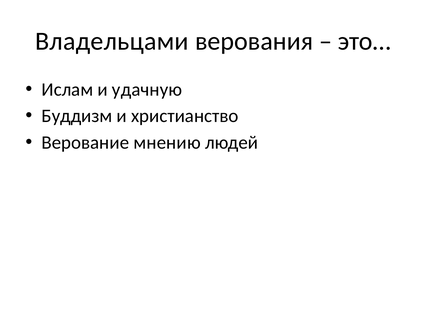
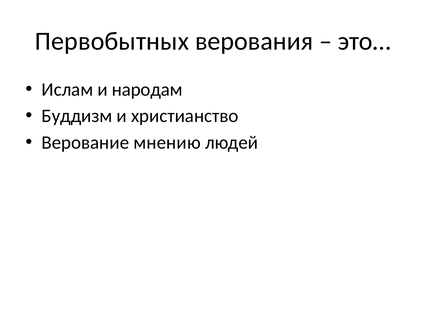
Владельцами: Владельцами -> Первобытных (112, 41)
удачную: удачную -> народам (147, 89)
